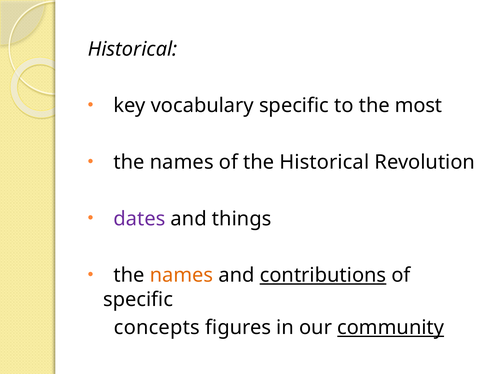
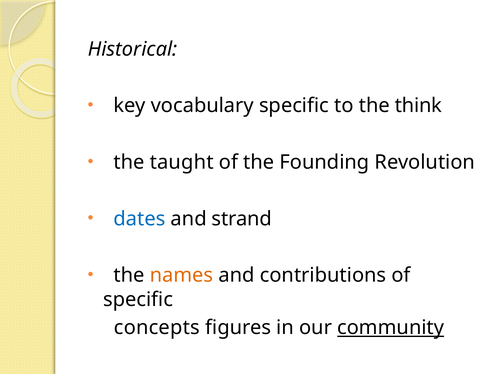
most: most -> think (418, 106)
names: names -> taught (182, 162)
the Historical: Historical -> Founding (324, 162)
dates colour: purple -> blue (139, 219)
things: things -> strand (242, 219)
contributions underline: present -> none (323, 275)
